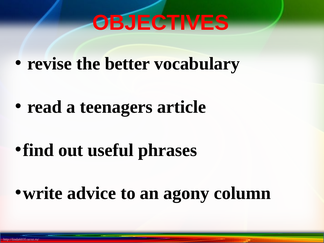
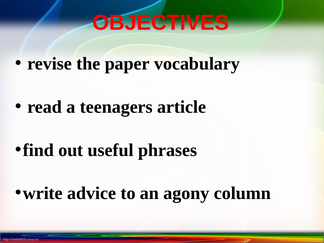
better: better -> paper (127, 64)
